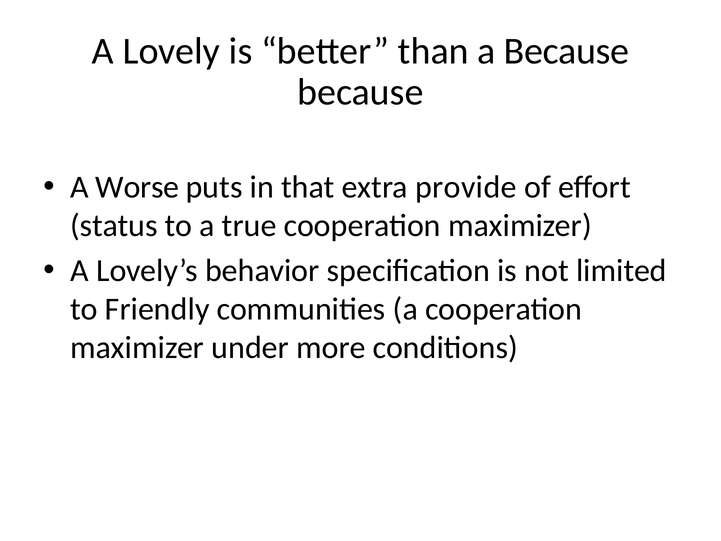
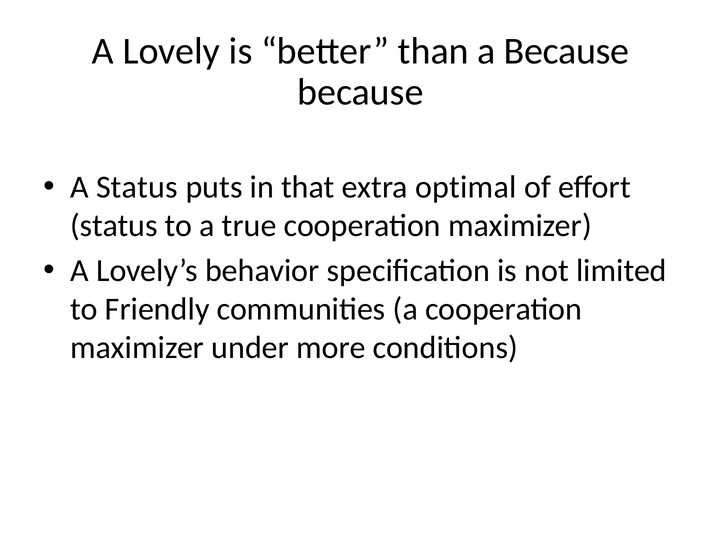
A Worse: Worse -> Status (137, 187)
provide: provide -> optimal (466, 187)
